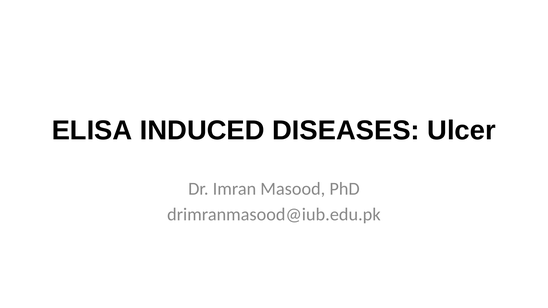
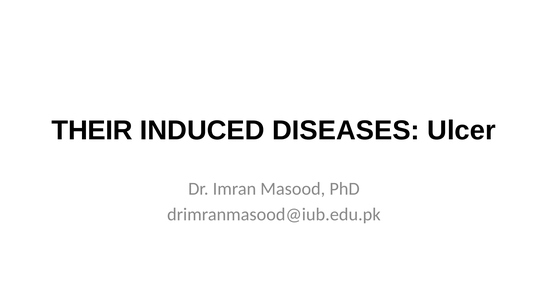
ELISA: ELISA -> THEIR (92, 131)
